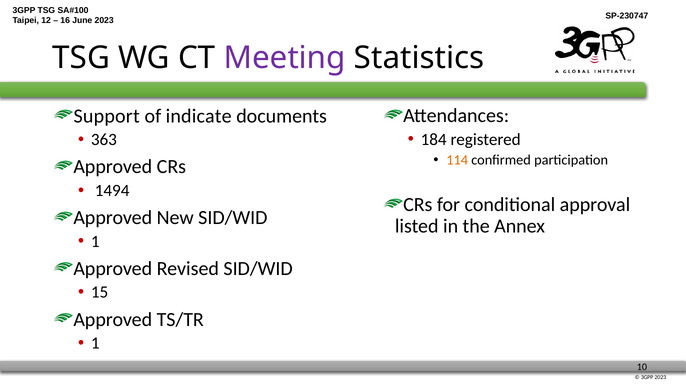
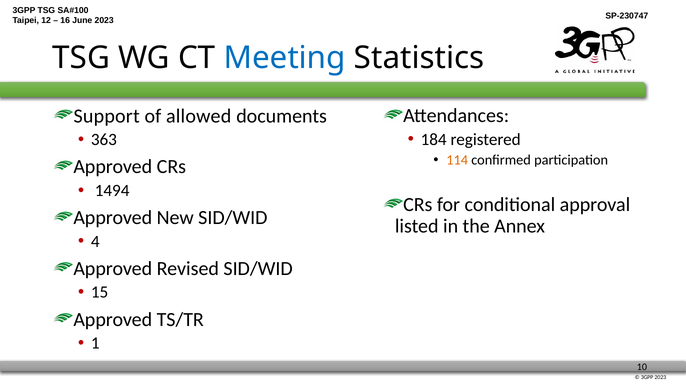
Meeting colour: purple -> blue (285, 58)
indicate: indicate -> allowed (199, 116)
1: 1 -> 4 (95, 241)
